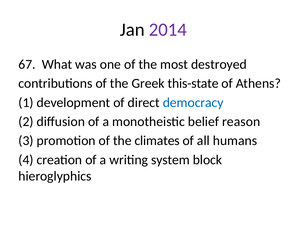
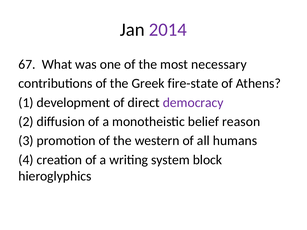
destroyed: destroyed -> necessary (219, 64)
this-state: this-state -> fire-state (193, 84)
democracy colour: blue -> purple (193, 103)
climates: climates -> western (157, 141)
